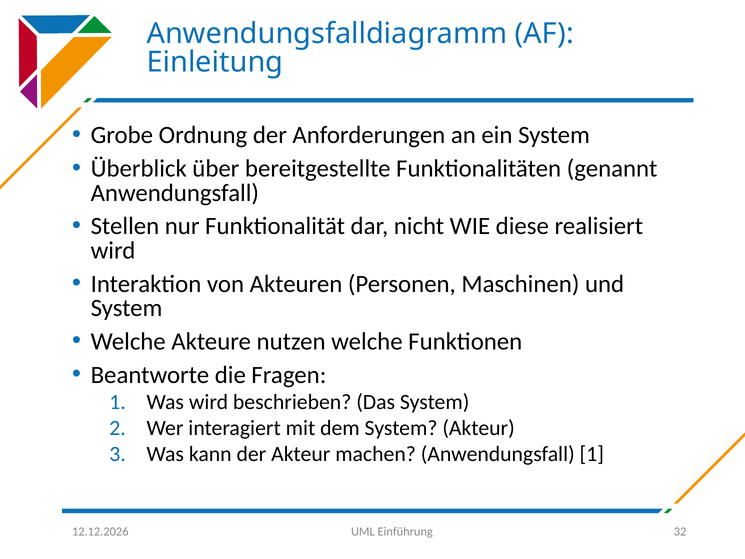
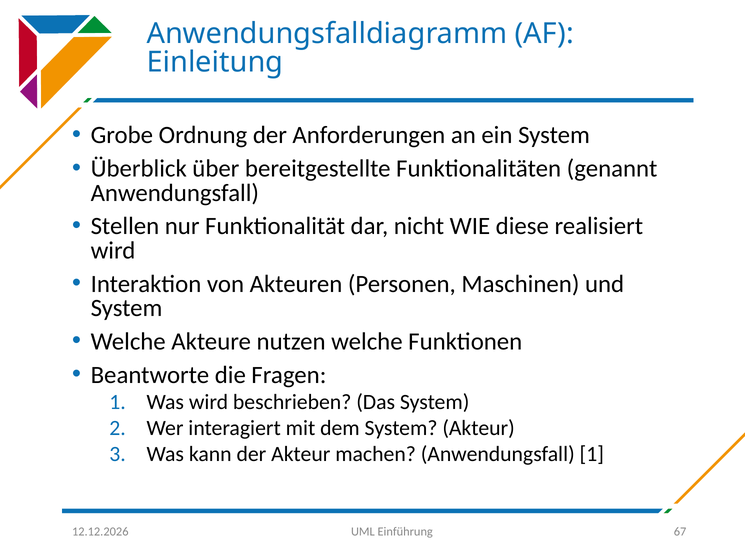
32: 32 -> 67 (680, 531)
